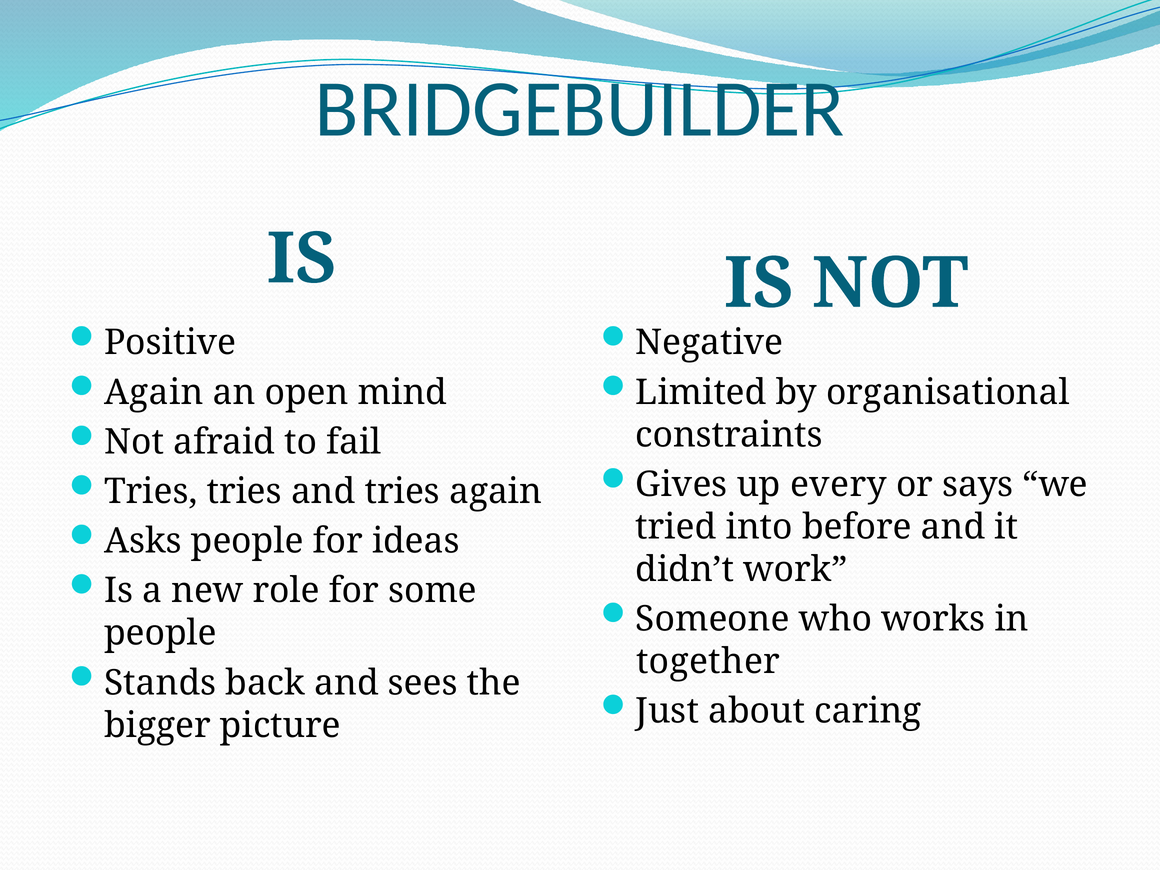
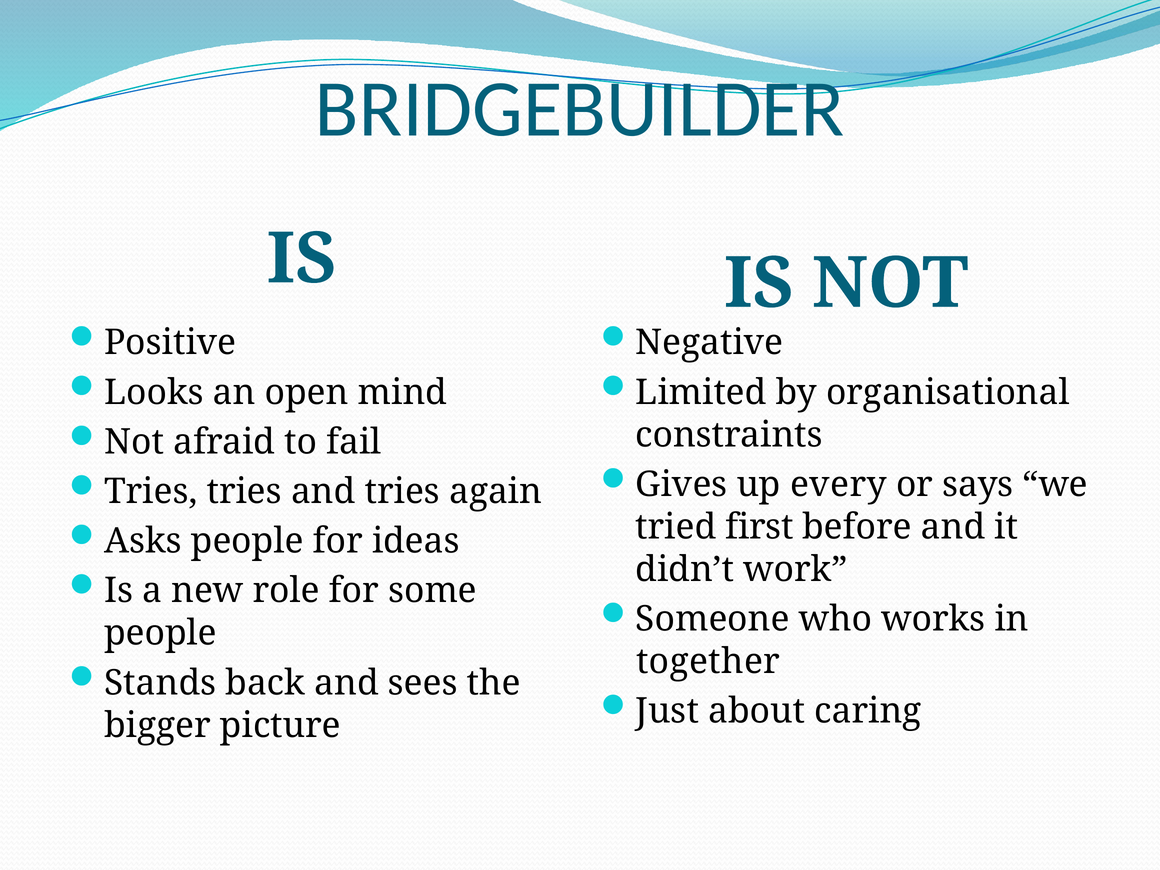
Again: Again -> Looks (154, 392)
into: into -> first (759, 527)
